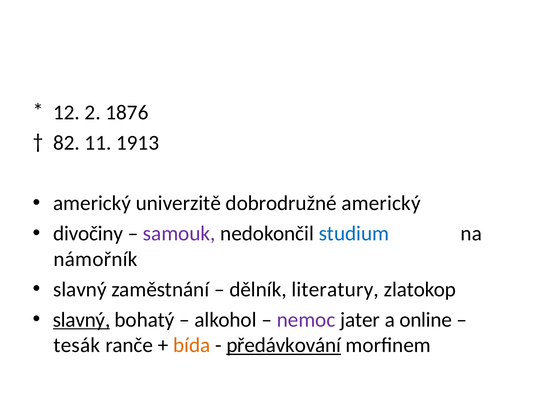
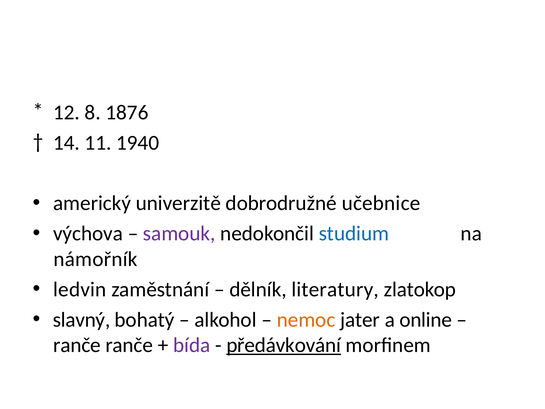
2: 2 -> 8 (93, 112)
82: 82 -> 14 (67, 143)
1913: 1913 -> 1940 (138, 143)
dobrodružné americký: americký -> učebnice (381, 203)
divočiny: divočiny -> výchova (88, 233)
slavný: slavný -> ledvin (80, 289)
slavný underline: present -> none (82, 320)
nemoc colour: purple -> orange (306, 320)
tesák: tesák -> ranče (77, 345)
bída colour: orange -> purple (192, 345)
